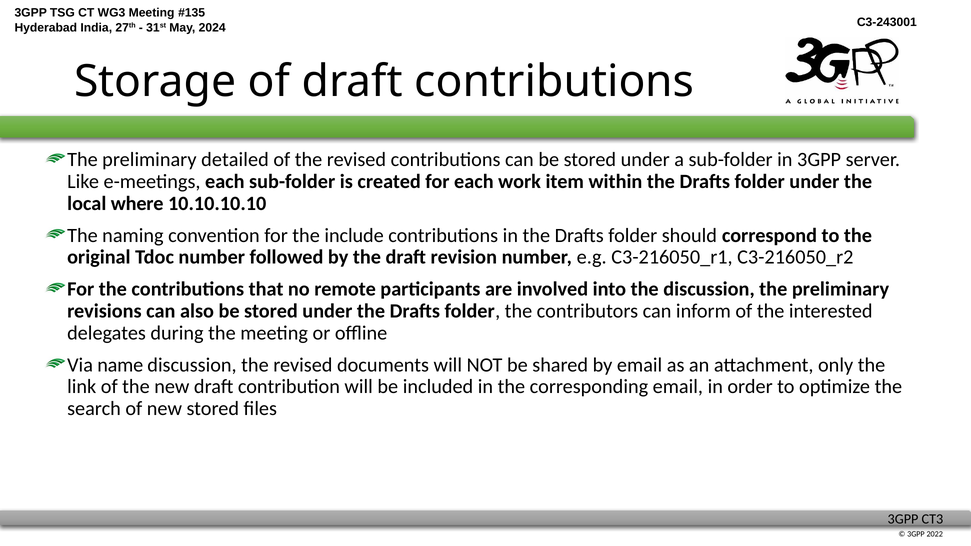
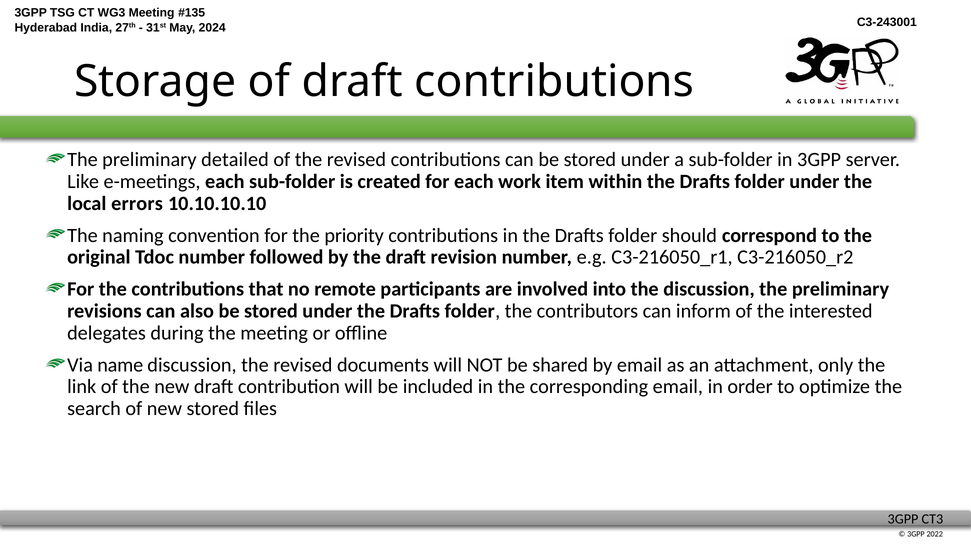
where: where -> errors (137, 204)
include: include -> priority (354, 236)
